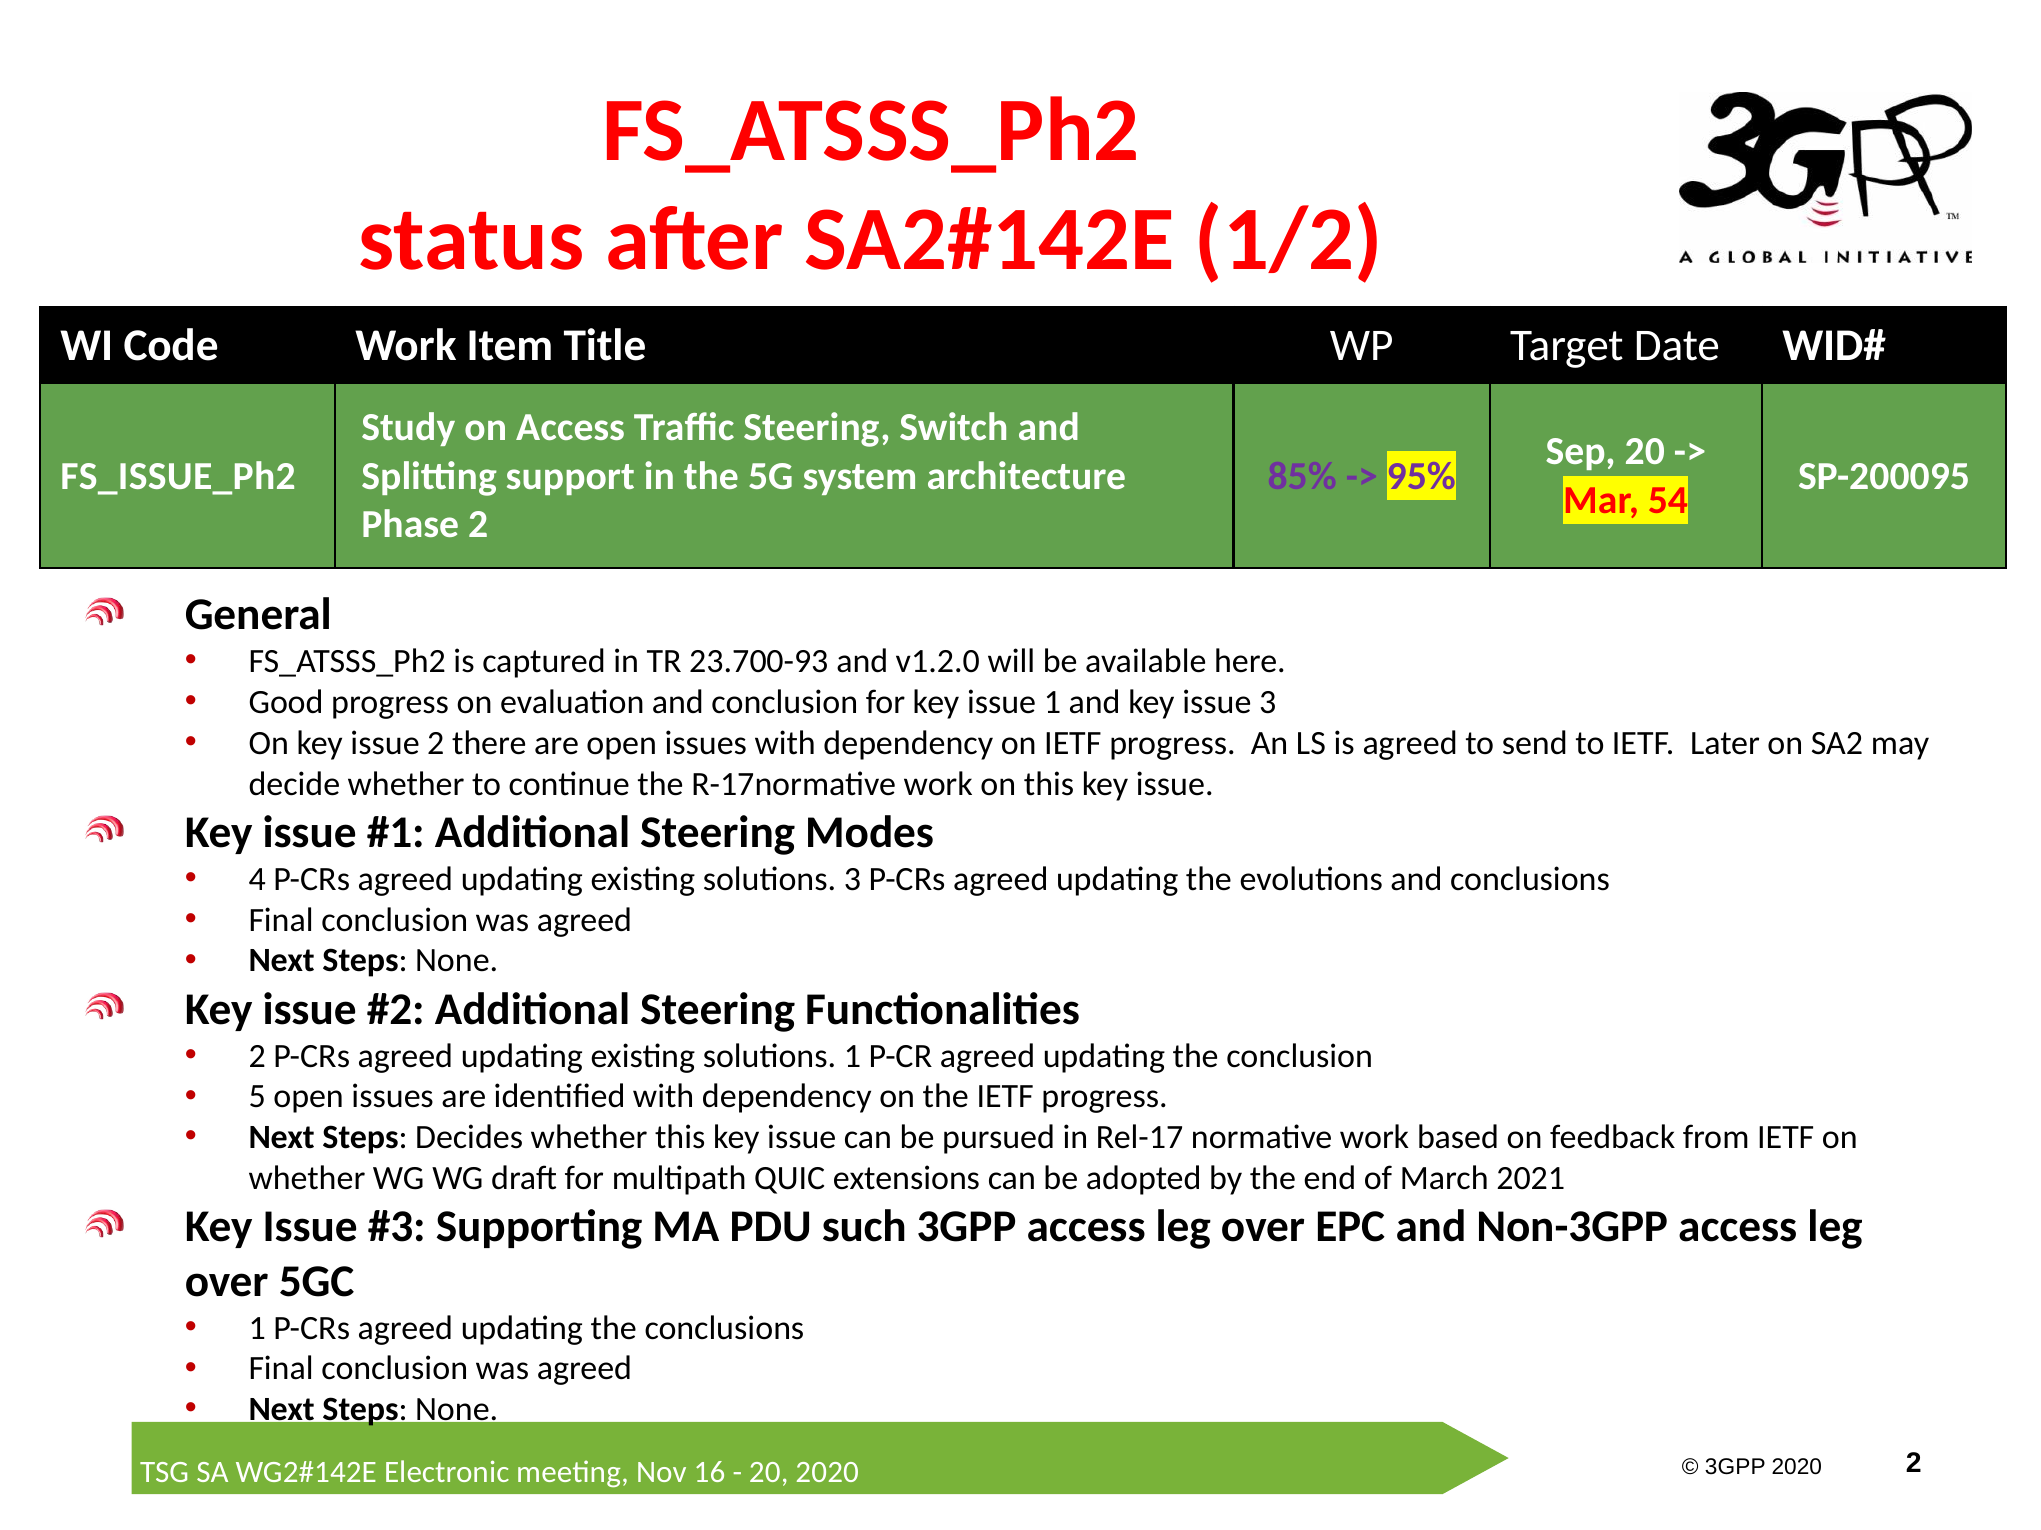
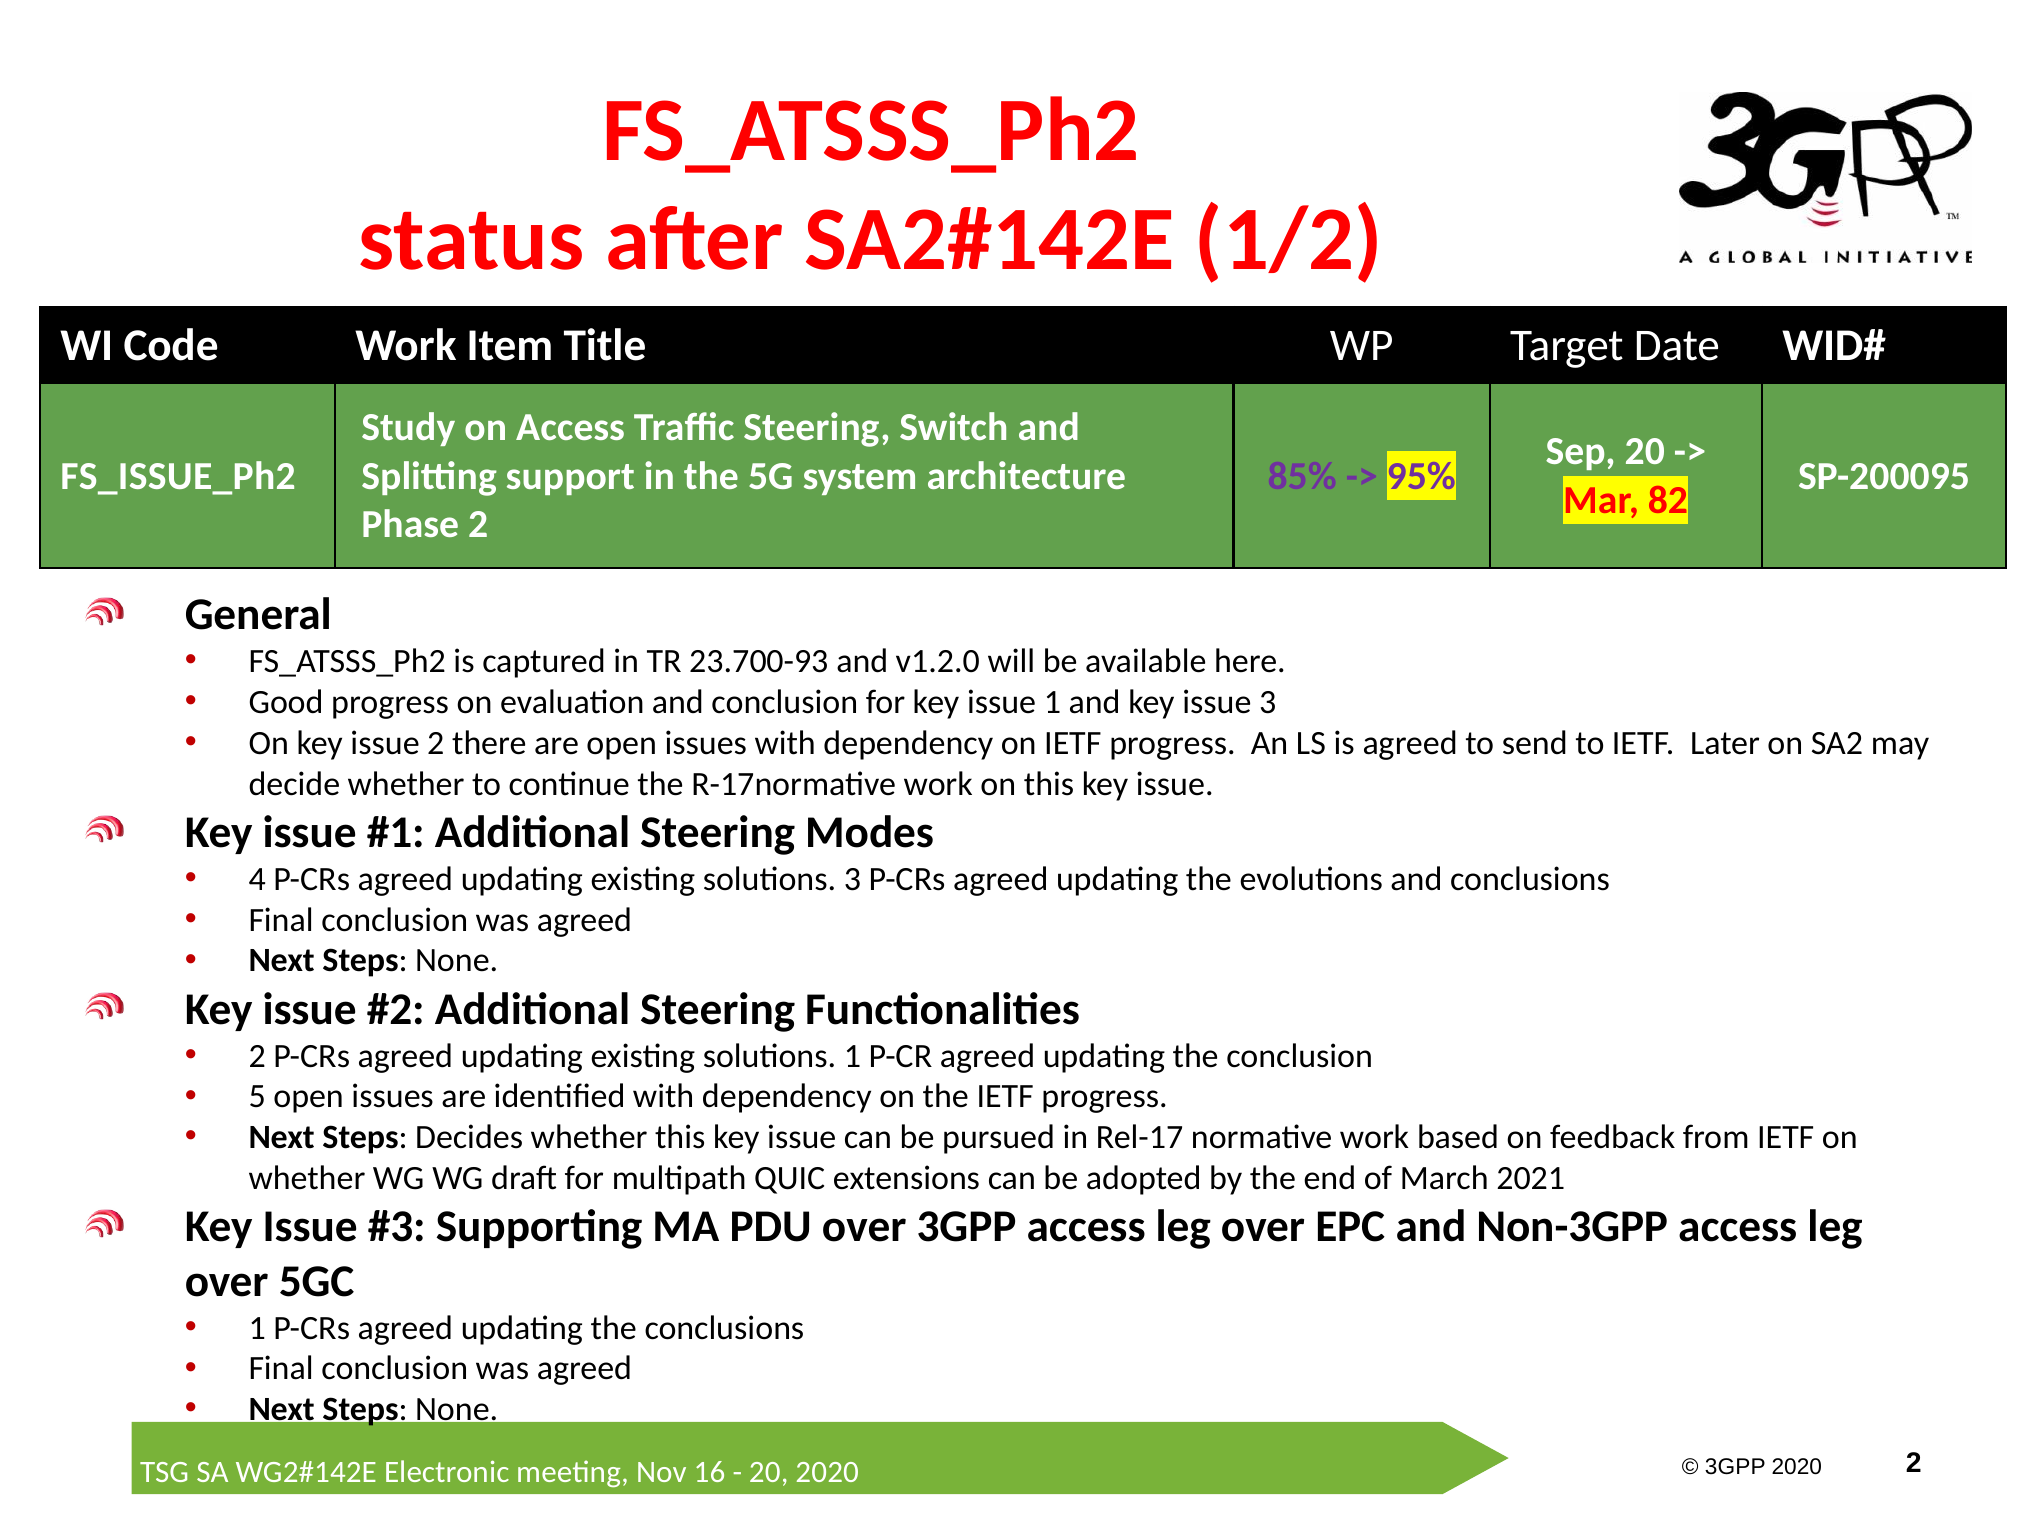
54: 54 -> 82 (1668, 500)
PDU such: such -> over (864, 1227)
